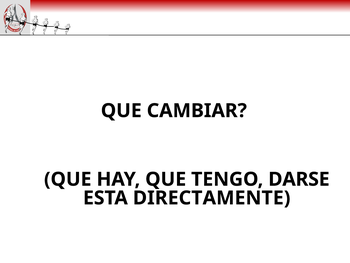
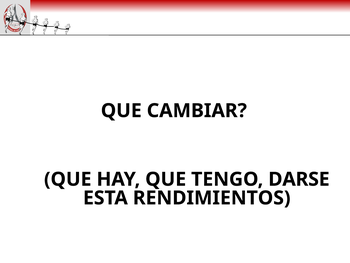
DIRECTAMENTE: DIRECTAMENTE -> RENDIMIENTOS (212, 198)
